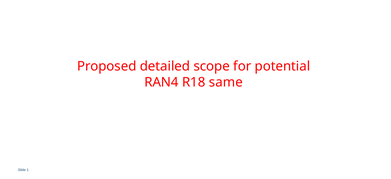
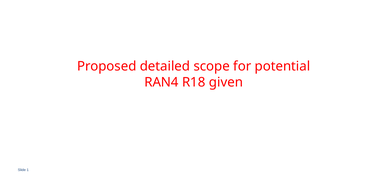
same: same -> given (226, 82)
